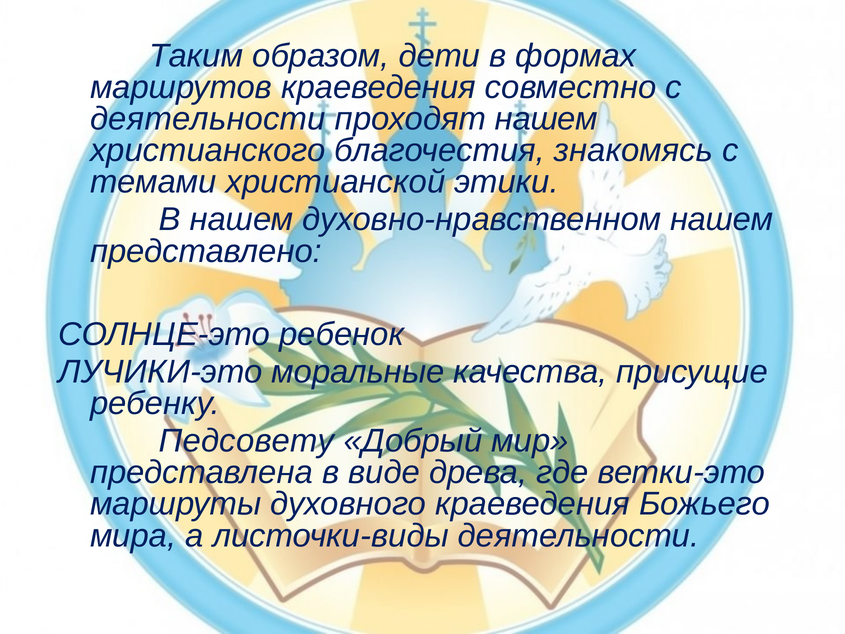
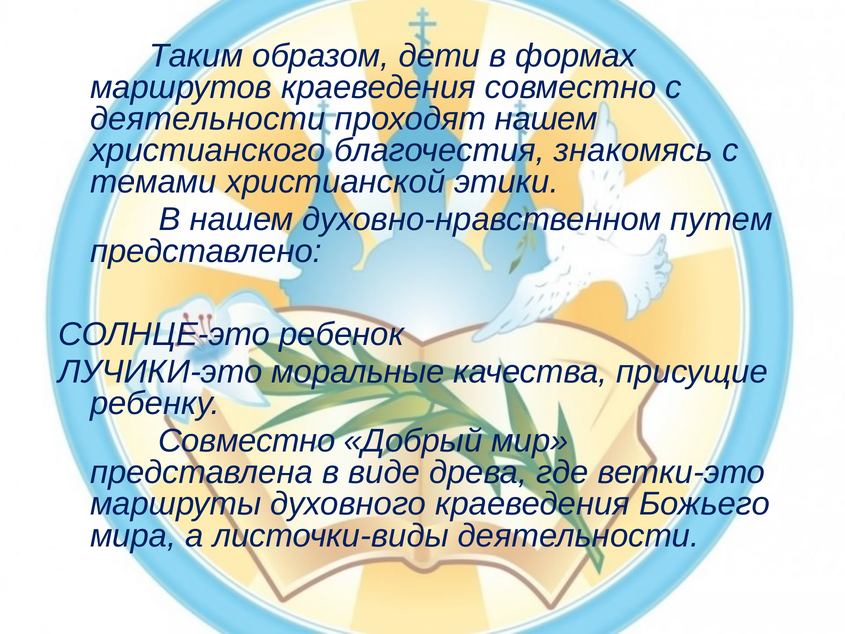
духовно-нравственном нашем: нашем -> путем (722, 220)
Педсовету: Педсовету -> Совместно (247, 441)
